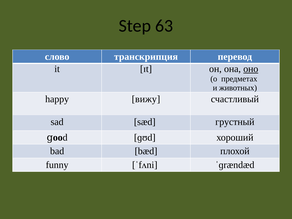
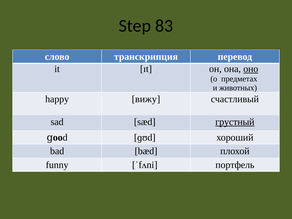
63: 63 -> 83 (164, 26)
грустный underline: none -> present (235, 122)
ˈɡrændæd: ˈɡrændæd -> портфель (235, 165)
